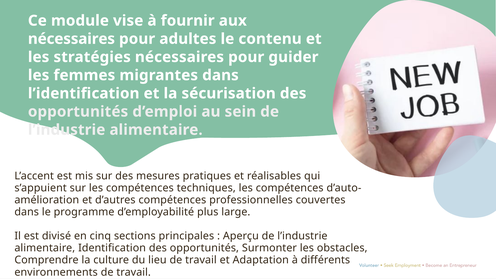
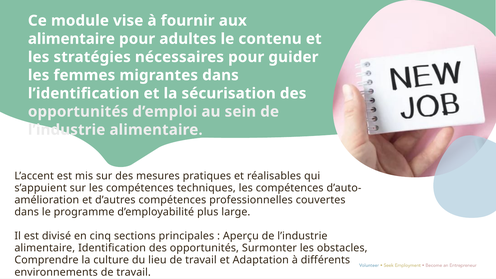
nécessaires: nécessaires -> alimentaire (71, 39)
